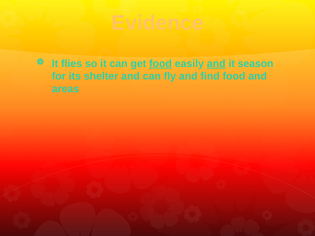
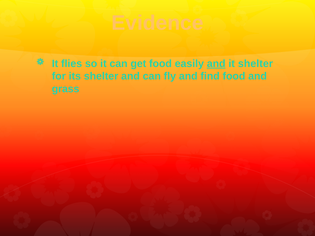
food underline: present -> none (160, 64)
it season: season -> shelter (255, 64)
areas: areas -> grass (66, 89)
